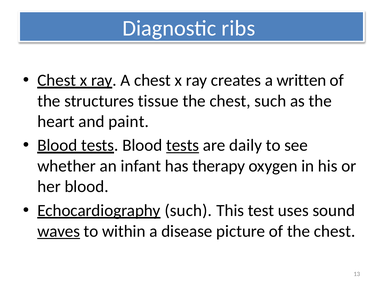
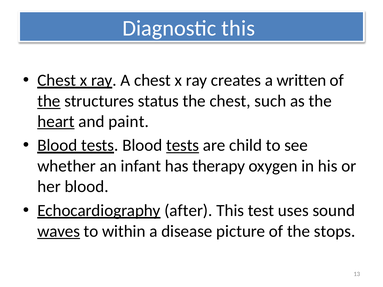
Diagnostic ribs: ribs -> this (238, 28)
the underline: none -> present (49, 101)
tissue: tissue -> status (158, 101)
heart underline: none -> present (56, 122)
daily: daily -> child (246, 145)
such: such -> after (188, 211)
of the chest: chest -> stops (335, 231)
